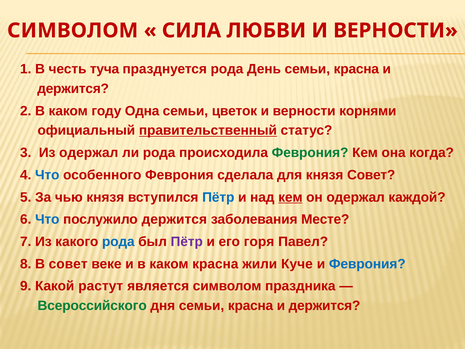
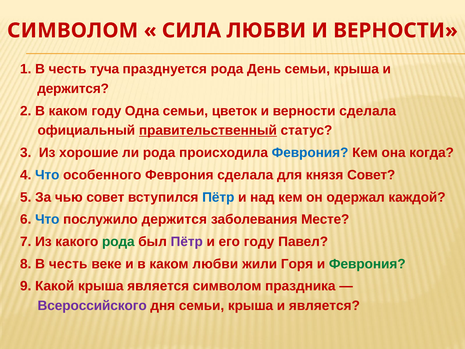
День семьи красна: красна -> крыша (356, 69)
верности корнями: корнями -> сделала (368, 111)
Из одержал: одержал -> хорошие (89, 153)
Феврония colour: green -> blue (310, 153)
чью князя: князя -> совет (105, 197)
кем underline: present -> none (290, 197)
рода colour: blue -> green (118, 241)
его горя: горя -> году (259, 241)
8 В совет: совет -> честь (68, 264)
каком красна: красна -> любви (215, 264)
Куче: Куче -> Горя (297, 264)
Феврония colour: blue -> green (367, 264)
Какой растут: растут -> крыша (101, 286)
Всероссийского colour: green -> purple (92, 305)
дня семьи красна: красна -> крыша (251, 305)
держится: держится -> является (324, 305)
